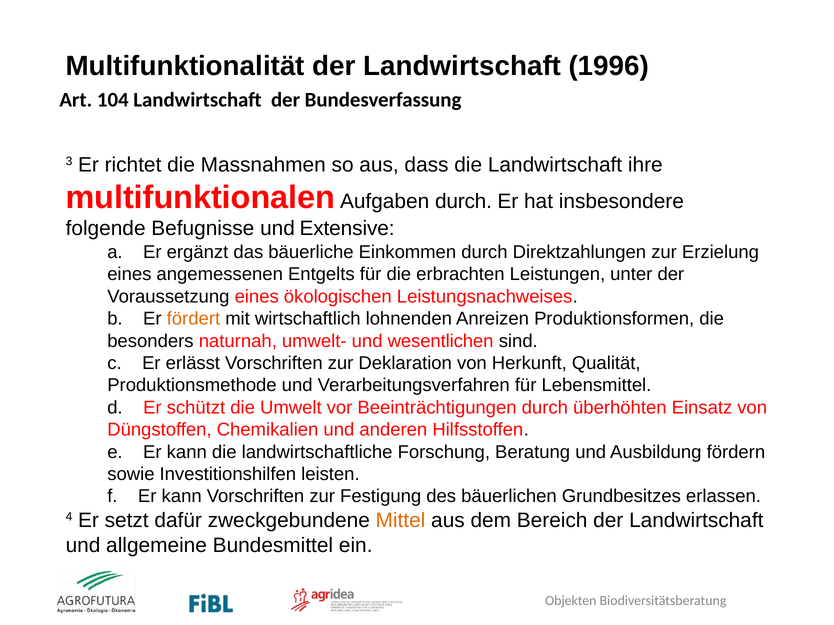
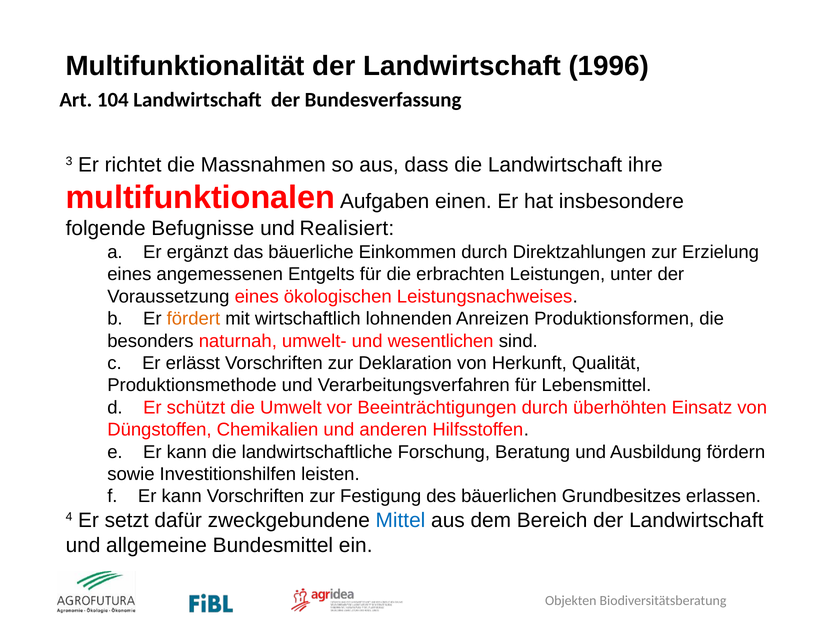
Aufgaben durch: durch -> einen (463, 201)
Extensive: Extensive -> Realisiert (347, 229)
Mittel colour: orange -> blue (400, 521)
